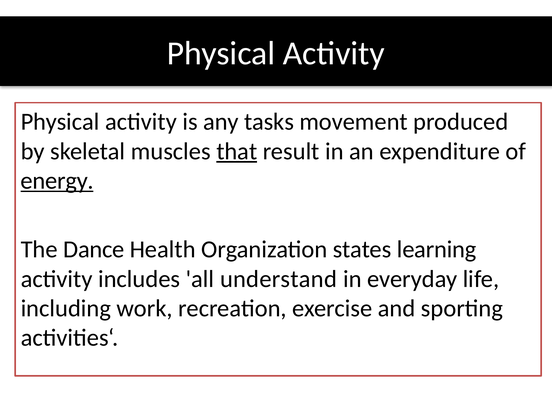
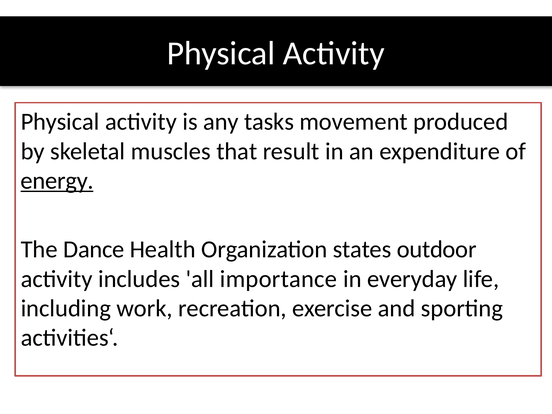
that underline: present -> none (237, 151)
learning: learning -> outdoor (437, 249)
understand: understand -> importance (278, 279)
